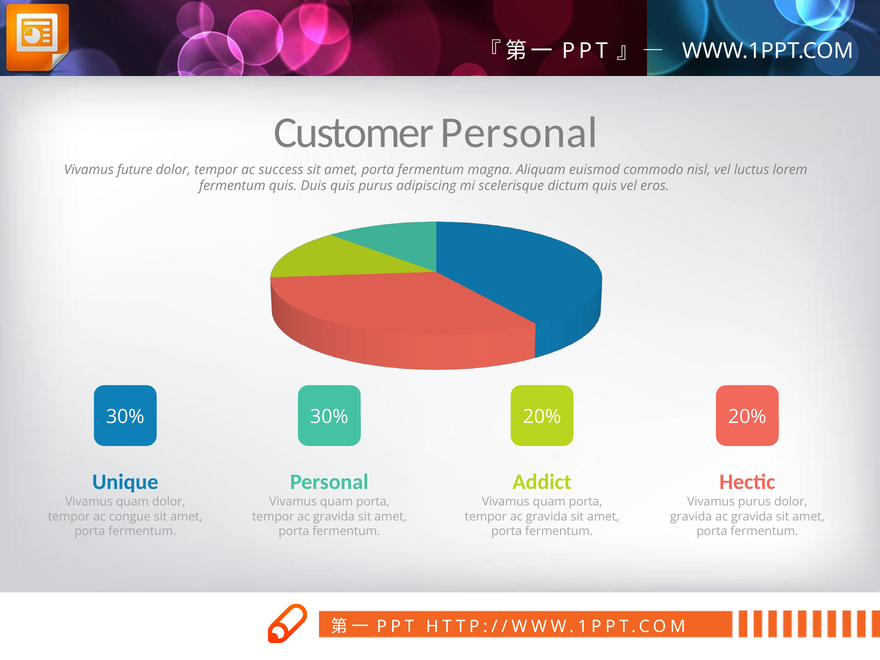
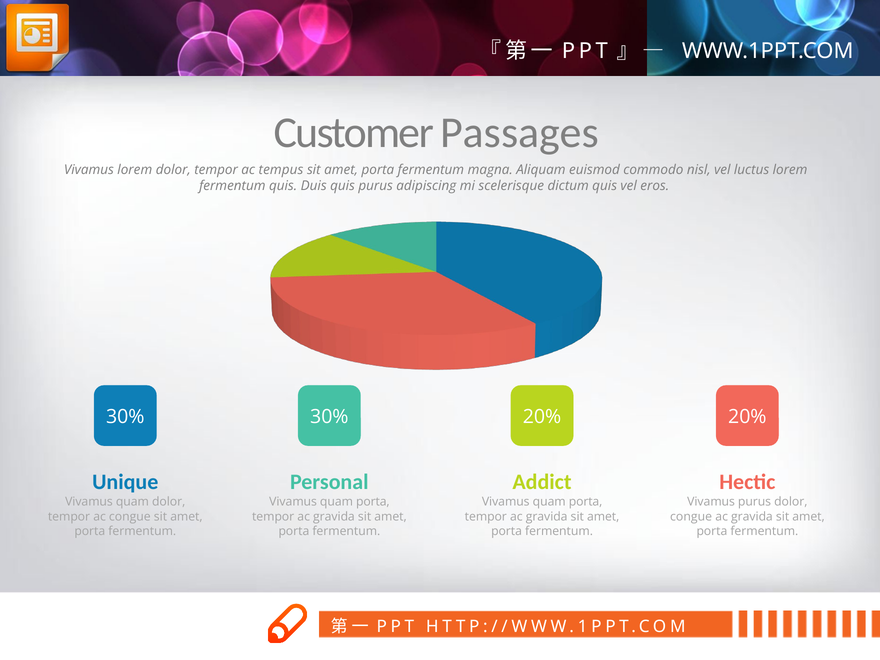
Customer Personal: Personal -> Passages (520, 132)
Vivamus future: future -> lorem (135, 170)
success: success -> tempus (281, 170)
gravida: gravida -> congue (691, 517)
